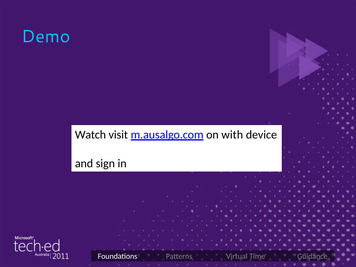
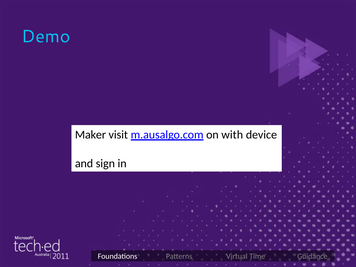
Watch: Watch -> Maker (90, 135)
